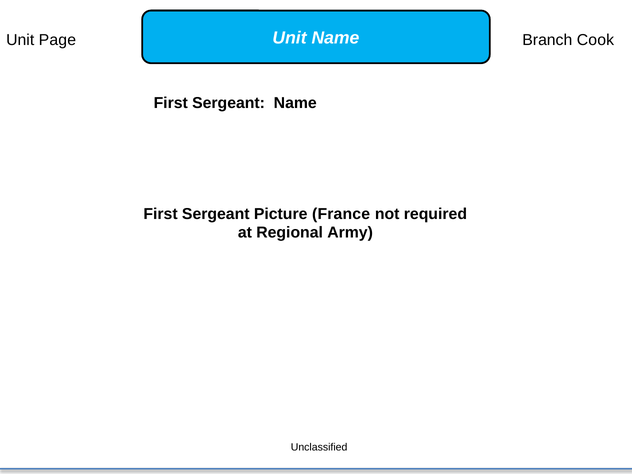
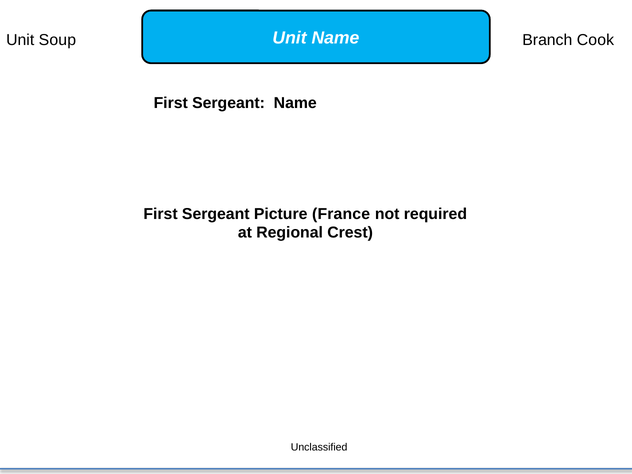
Page: Page -> Soup (57, 40)
Army: Army -> Crest (350, 233)
